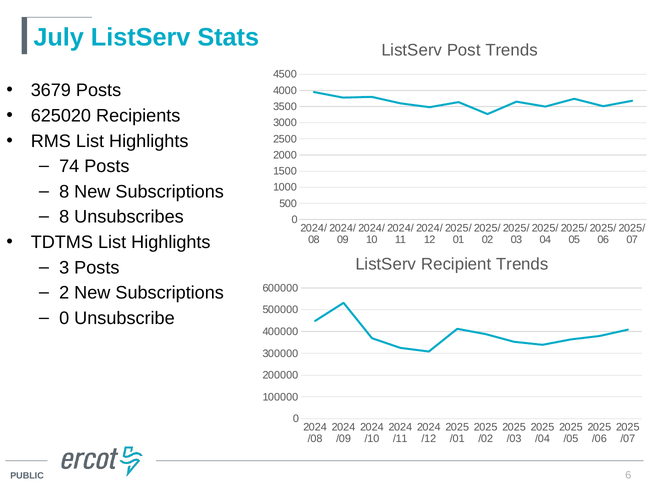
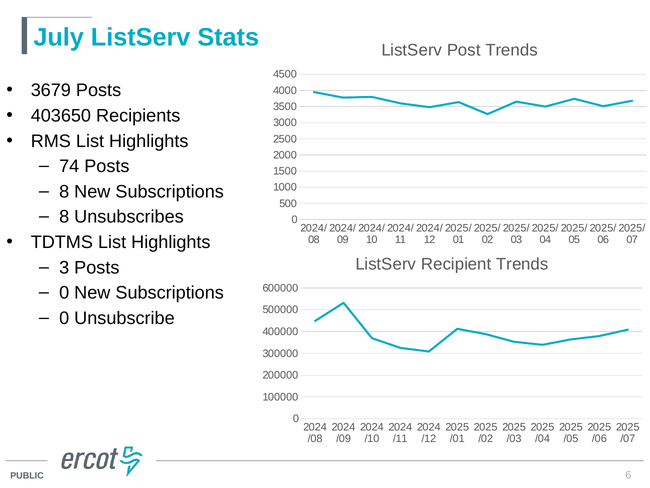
625020: 625020 -> 403650 (61, 116)
2: 2 -> 0 (64, 293)
